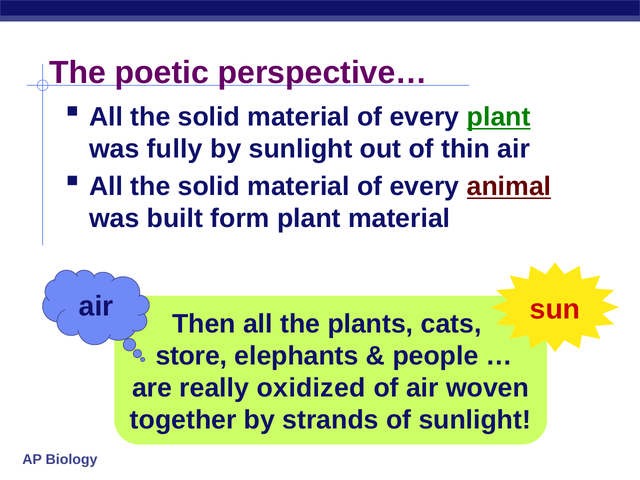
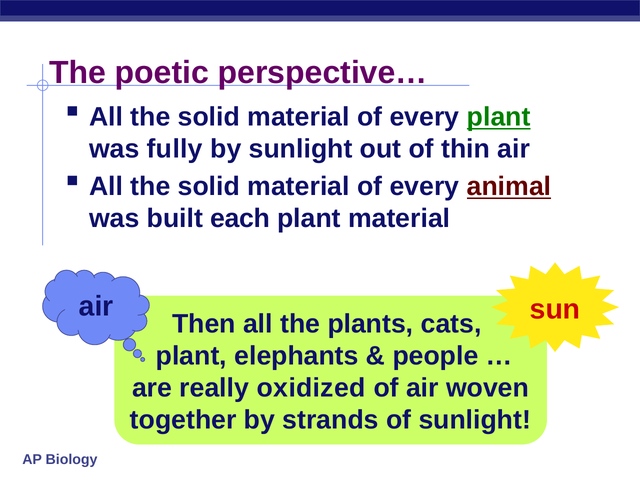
form: form -> each (240, 218)
store: store -> plant (191, 356)
